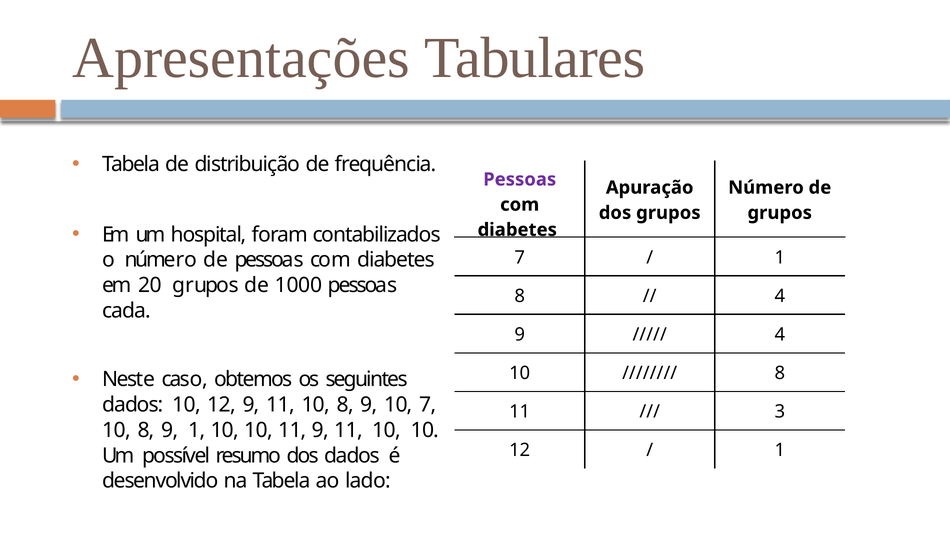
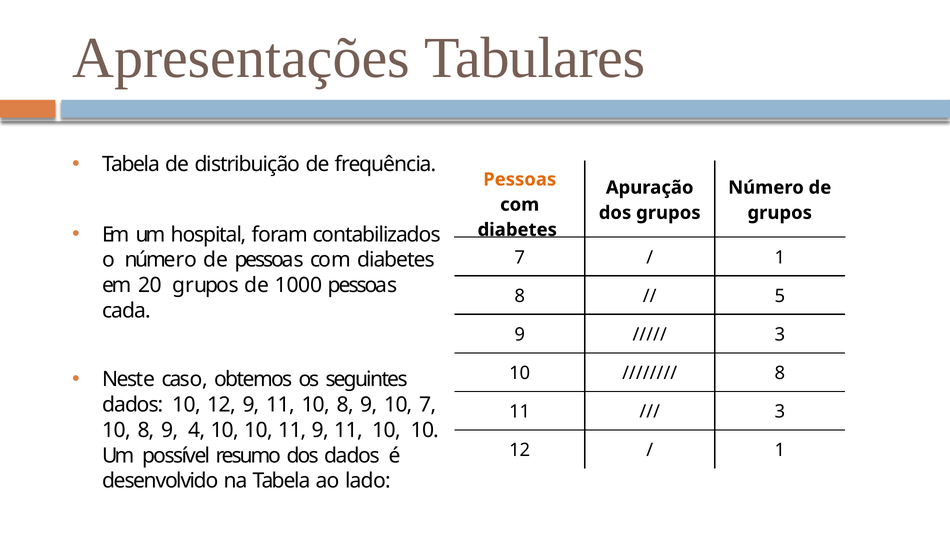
Pessoas colour: purple -> orange (520, 179)
4: 4 -> 5 (780, 296)
4: 4 -> 3 (780, 334)
9 1: 1 -> 4 (197, 430)
